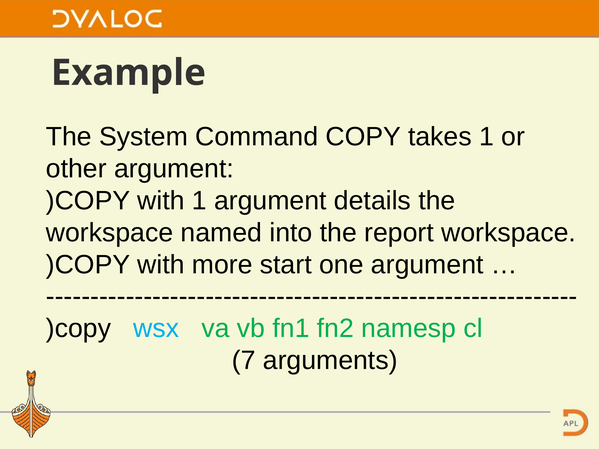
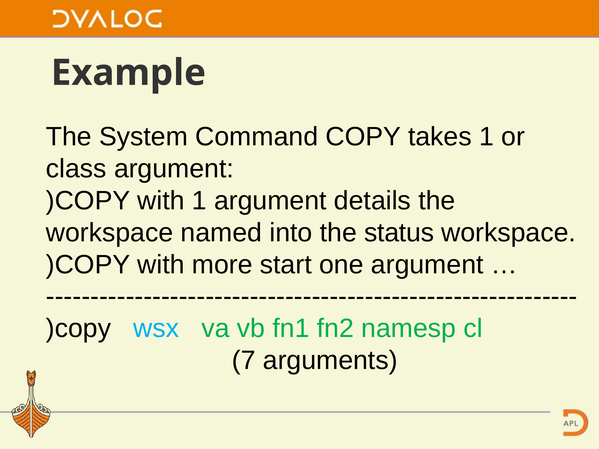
other: other -> class (76, 169)
report: report -> status (399, 233)
